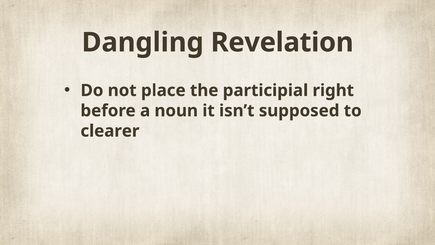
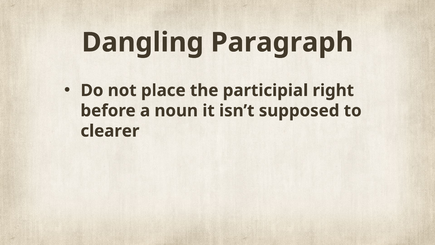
Revelation: Revelation -> Paragraph (282, 42)
